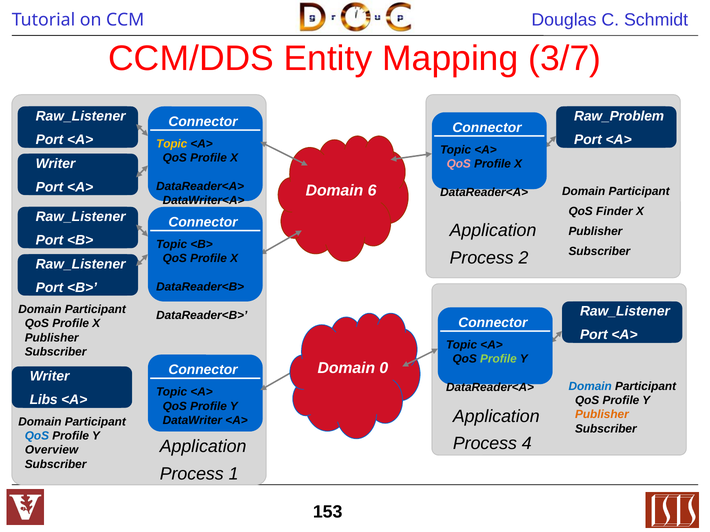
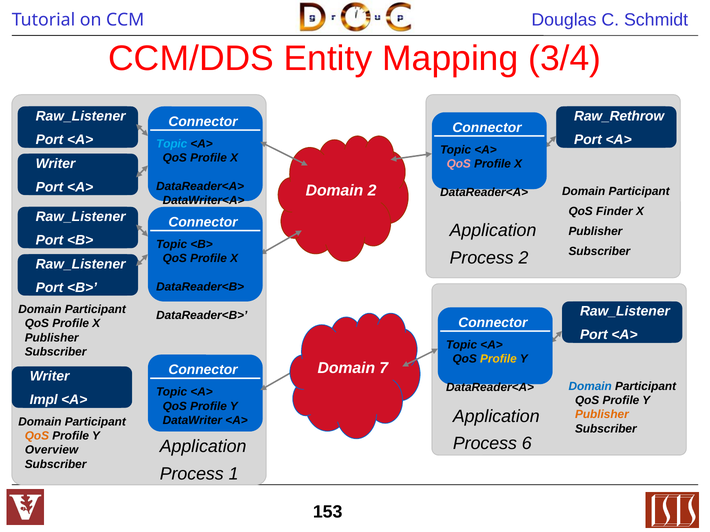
3/7: 3/7 -> 3/4 (565, 59)
Raw_Problem: Raw_Problem -> Raw_Rethrow (619, 116)
Topic colour: yellow -> light blue (172, 144)
Domain 6: 6 -> 2 (372, 191)
Profile colour: light green -> yellow (498, 359)
0: 0 -> 7 (384, 368)
Libs: Libs -> Impl (44, 400)
QoS colour: blue -> orange (37, 436)
4: 4 -> 6 (527, 444)
